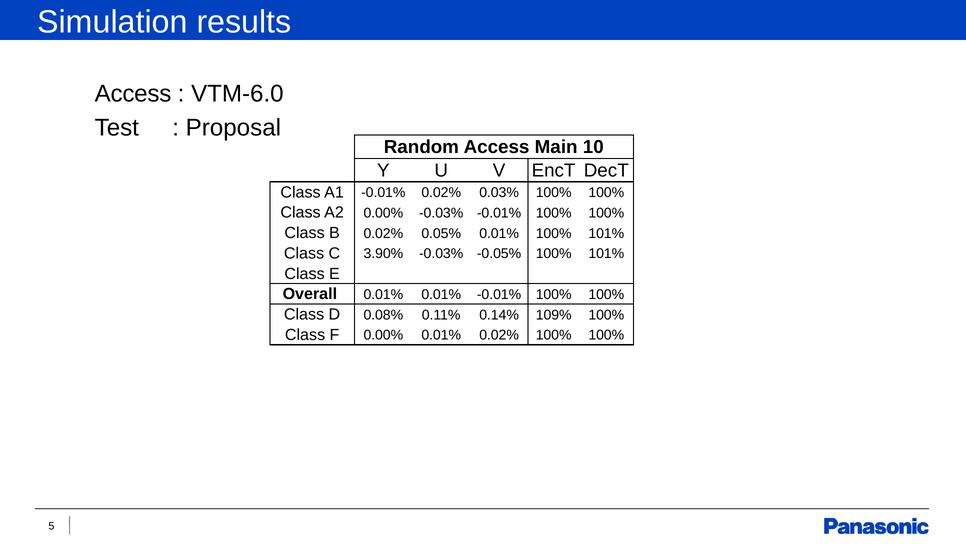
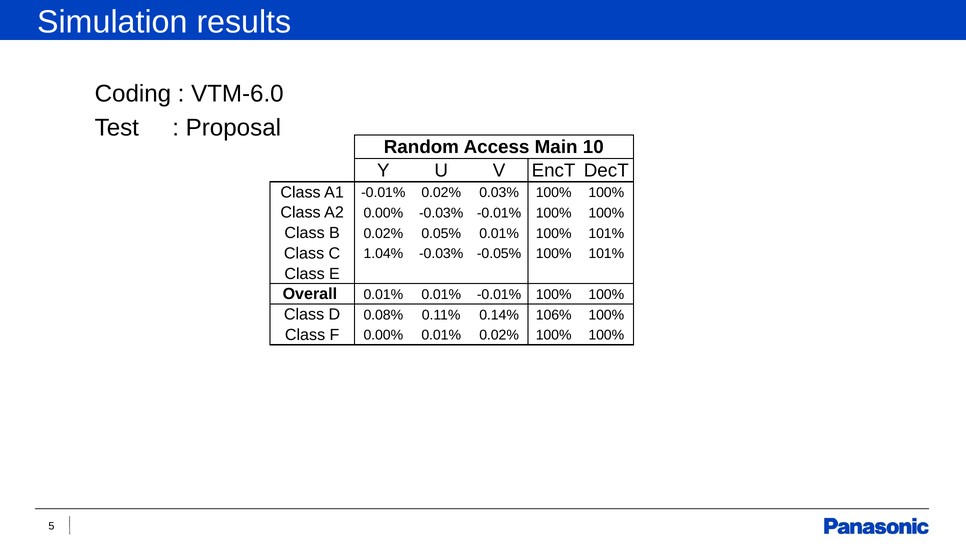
Access: Access -> Coding (133, 94)
3.90%: 3.90% -> 1.04% (383, 254)
109%: 109% -> 106% (554, 315)
